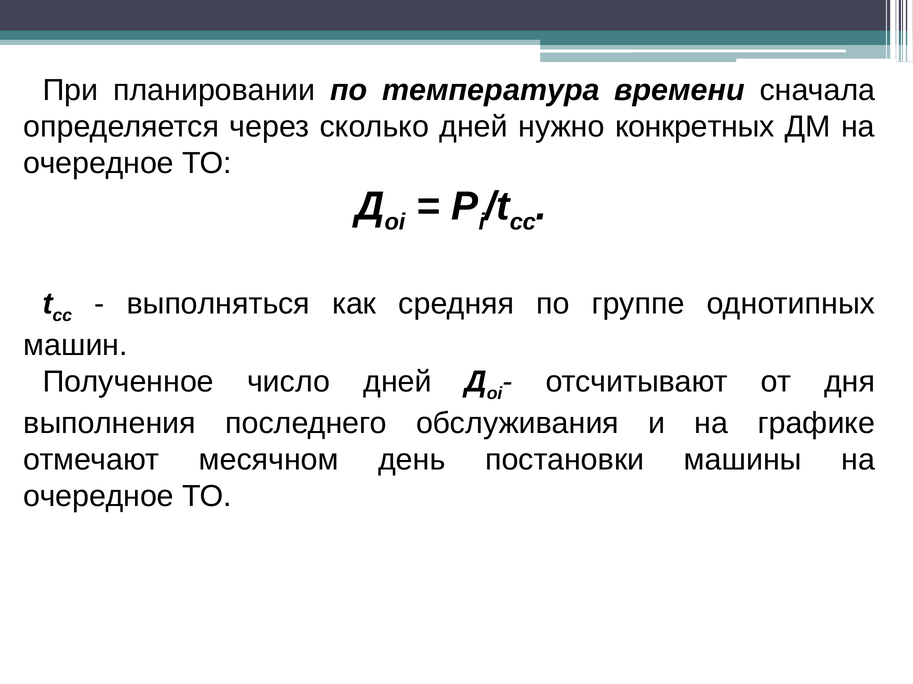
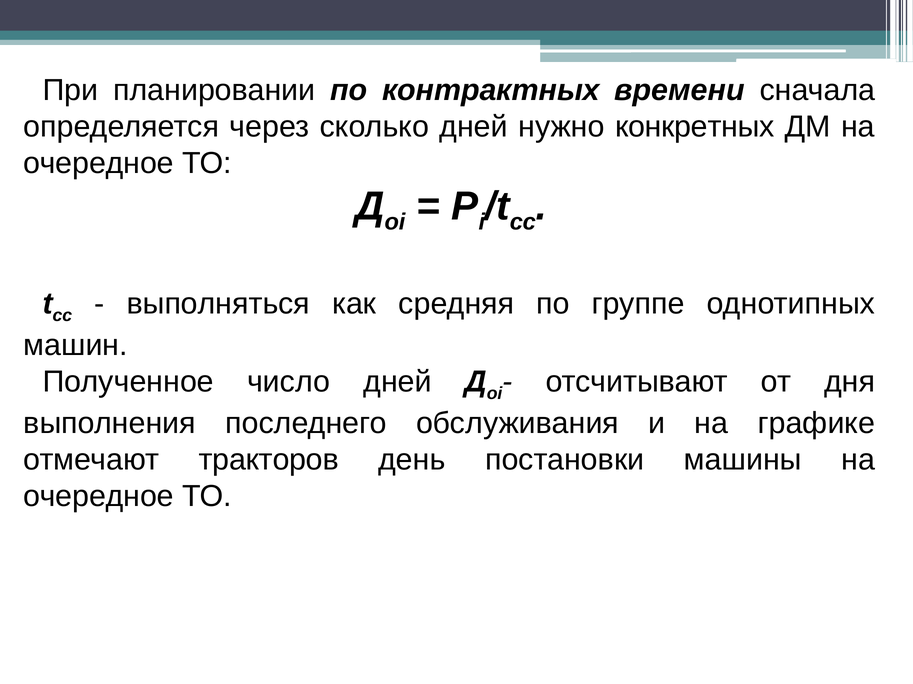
температура: температура -> контрактных (491, 90)
месячном: месячном -> тракторов (269, 460)
